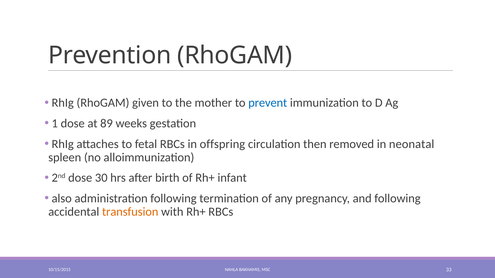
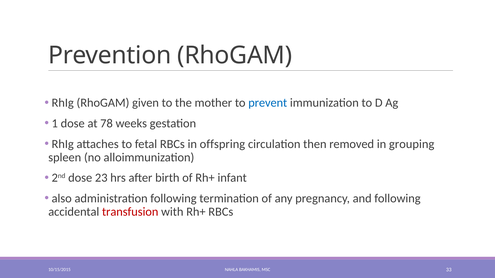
89: 89 -> 78 (107, 124)
neonatal: neonatal -> grouping (412, 144)
30: 30 -> 23 (101, 178)
transfusion colour: orange -> red (130, 212)
